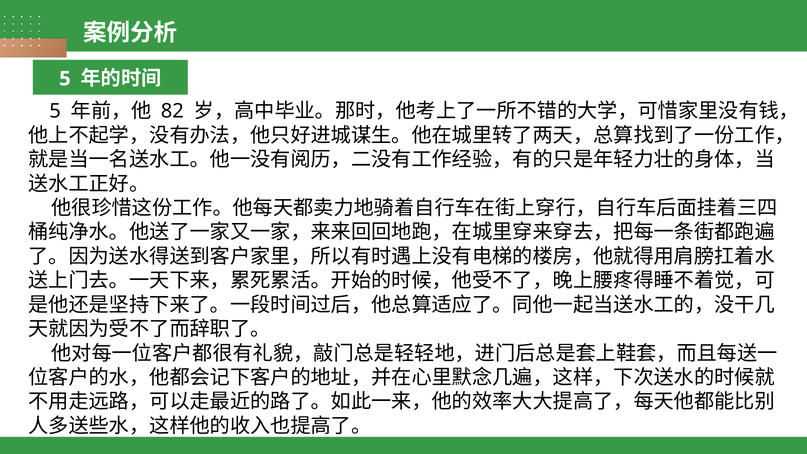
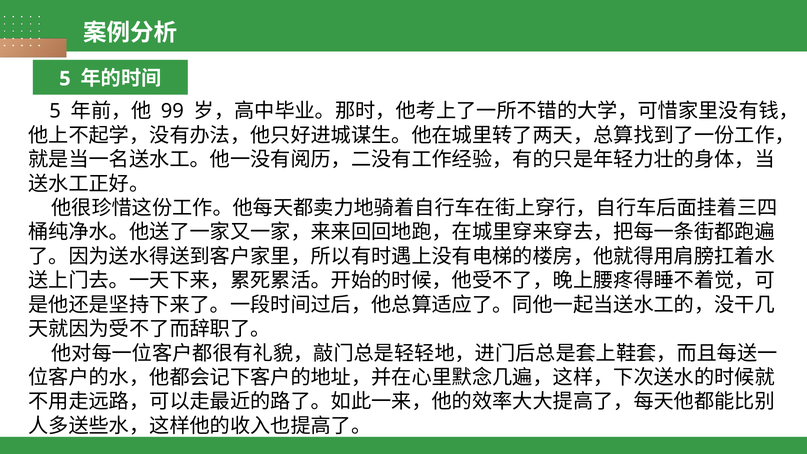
82: 82 -> 99 (172, 111)
